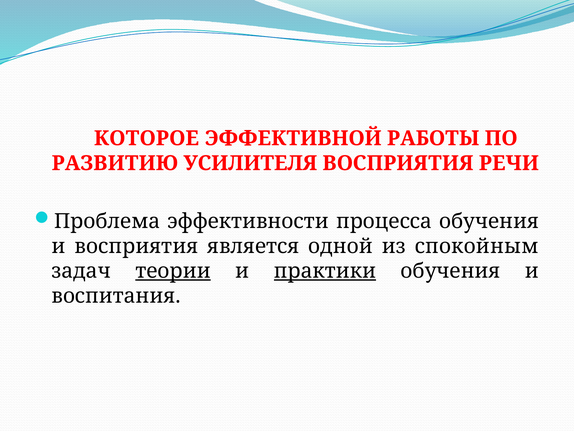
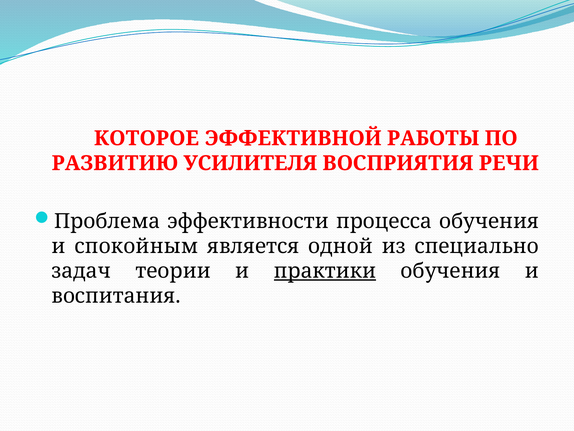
и восприятия: восприятия -> спокойным (136, 246)
спокойным: спокойным -> специально (477, 246)
теории underline: present -> none (173, 271)
